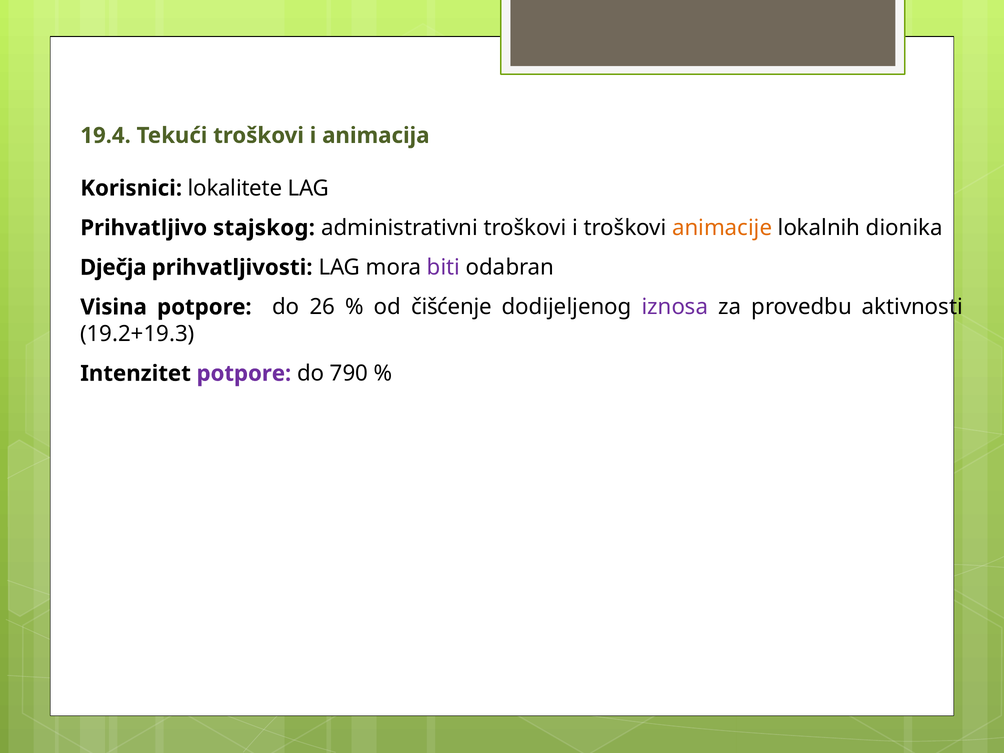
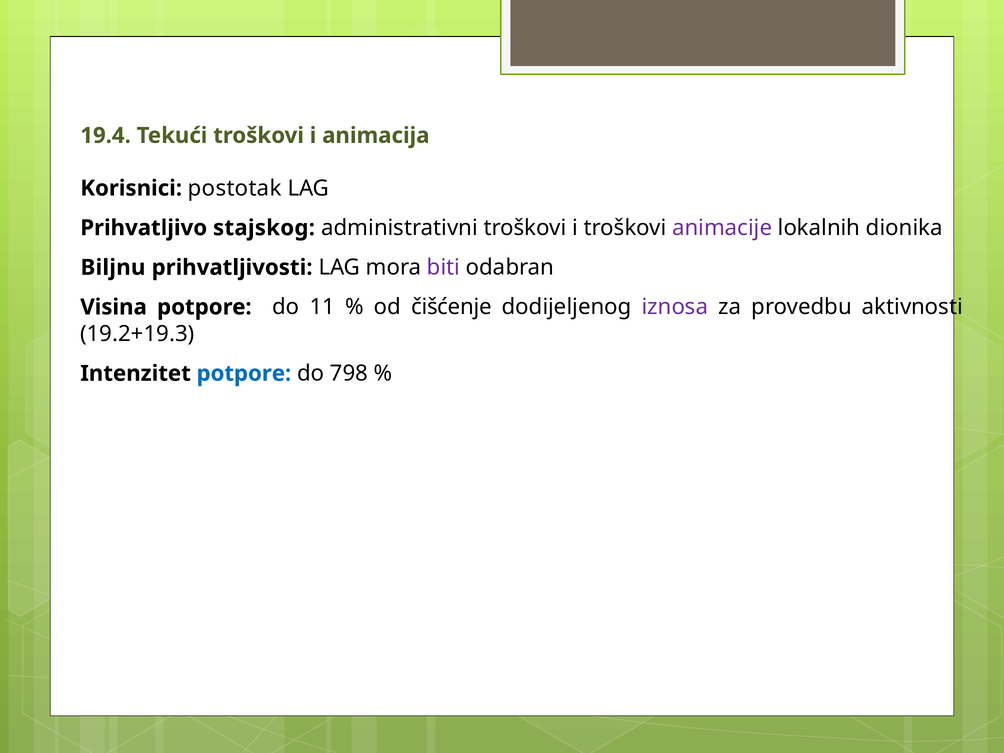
lokalitete: lokalitete -> postotak (235, 188)
animacije colour: orange -> purple (722, 228)
Dječja: Dječja -> Biljnu (113, 267)
26: 26 -> 11 (322, 307)
potpore colour: purple -> blue (244, 373)
790: 790 -> 798 (349, 373)
